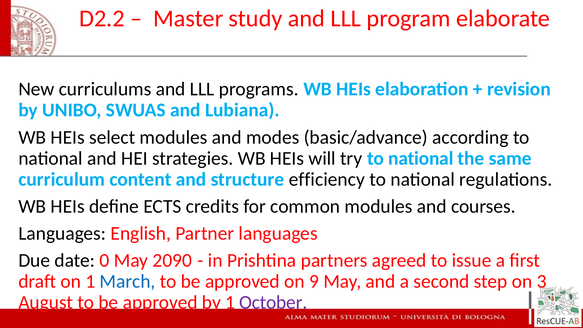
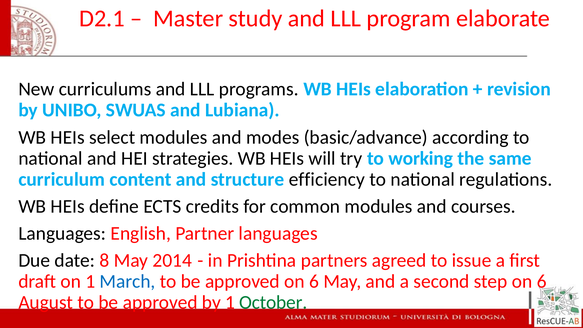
D2.2: D2.2 -> D2.1 (102, 18)
try to national: national -> working (421, 158)
0: 0 -> 8 (104, 261)
2090: 2090 -> 2014 (172, 261)
approved on 9: 9 -> 6 (314, 282)
step on 3: 3 -> 6 (542, 282)
October colour: purple -> green (273, 303)
